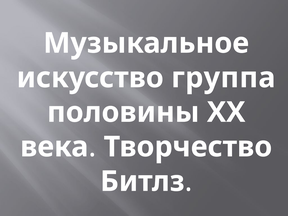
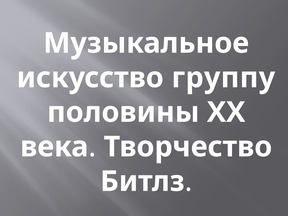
группа: группа -> группу (223, 78)
